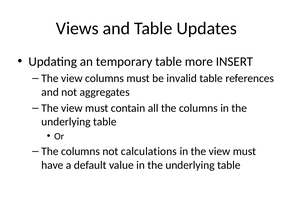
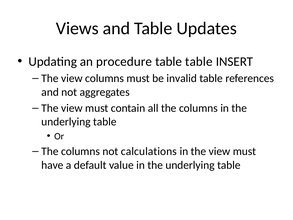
temporary: temporary -> procedure (124, 61)
table more: more -> table (199, 61)
